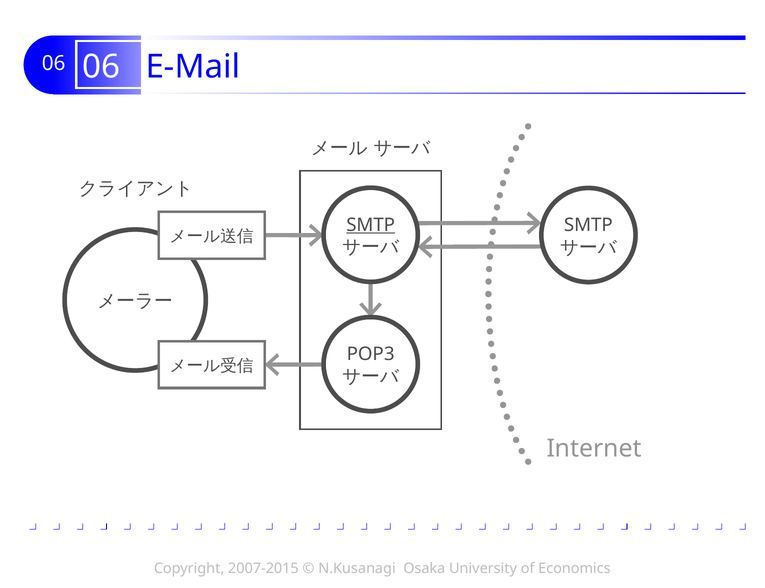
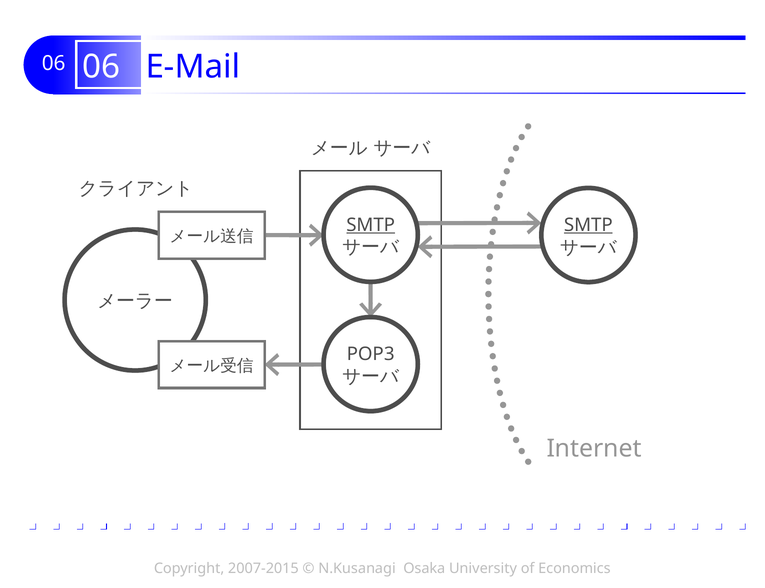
SMTP underline: none -> present (588, 225)
